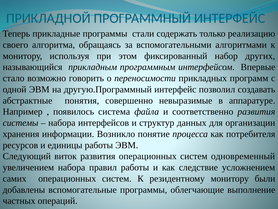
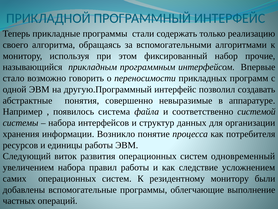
других: других -> прочие (260, 56)
соответственно развития: развития -> системой (256, 111)
